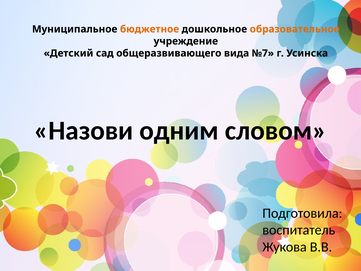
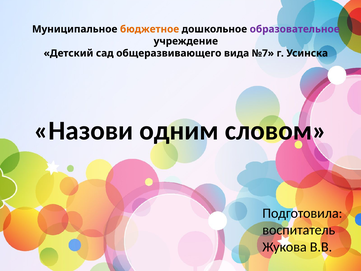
образовательное colour: orange -> purple (295, 29)
